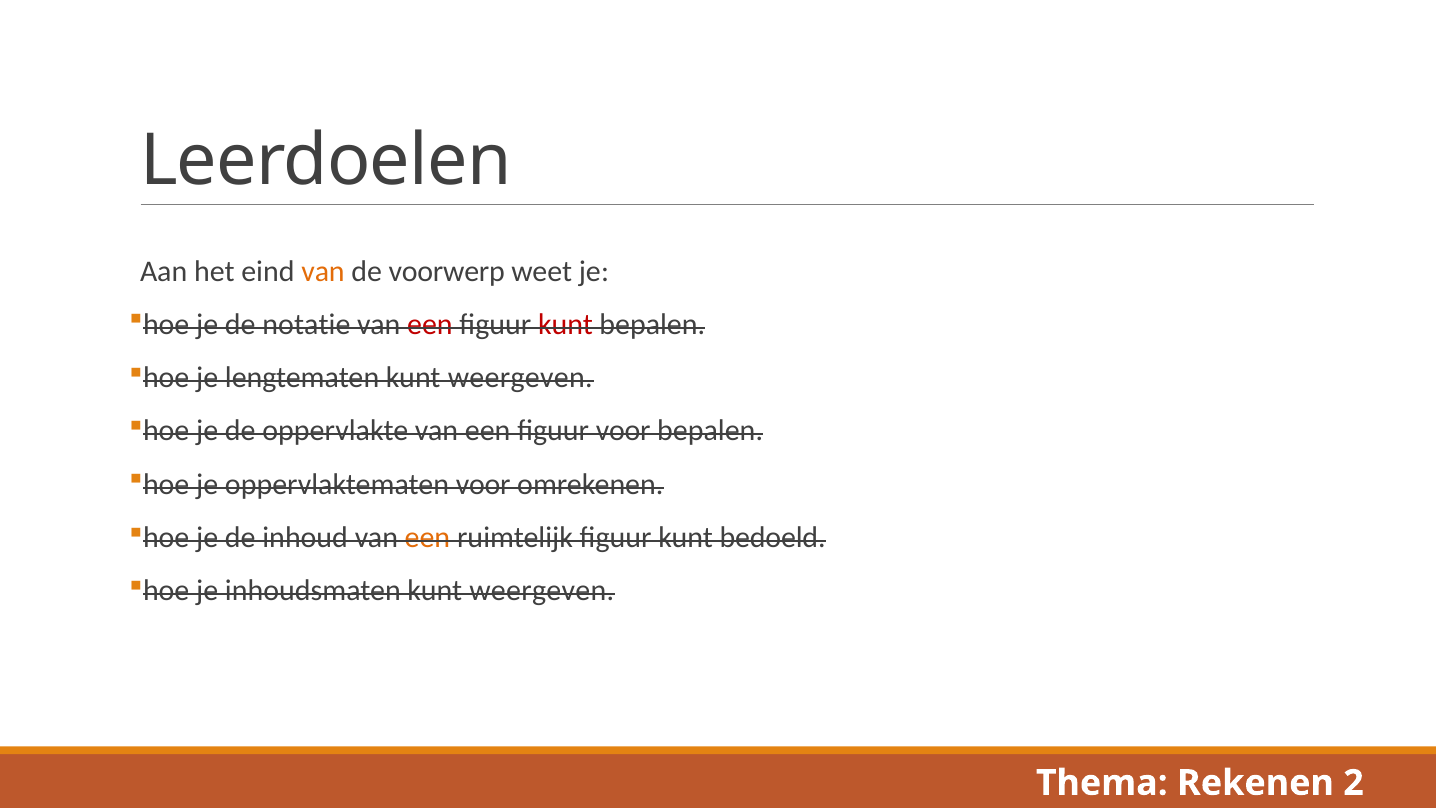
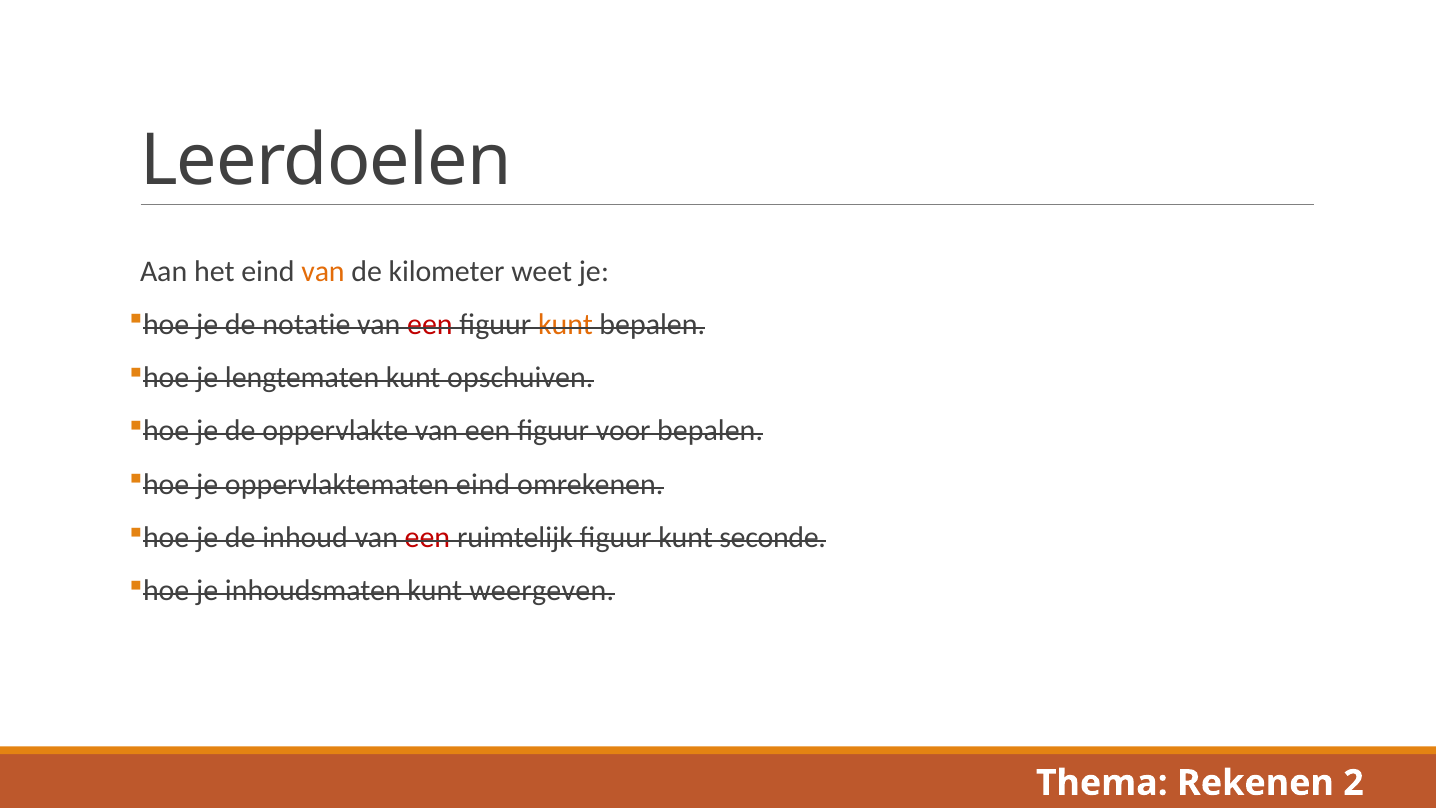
voorwerp: voorwerp -> kilometer (447, 271)
kunt colour: red -> orange (566, 324)
lengtematen kunt weergeven: weergeven -> opschuiven (520, 378)
oppervlaktematen voor: voor -> eind (483, 484)
een colour: orange -> red (427, 537)
bedoeld: bedoeld -> seconde (773, 537)
